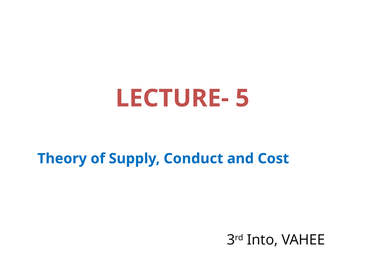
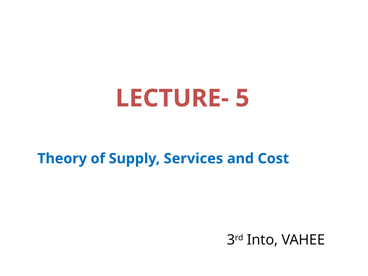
Conduct: Conduct -> Services (193, 159)
